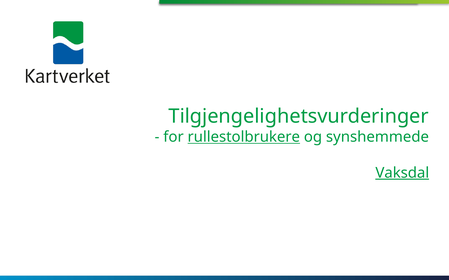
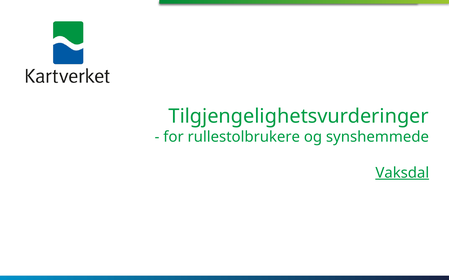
rullestolbrukere underline: present -> none (244, 137)
